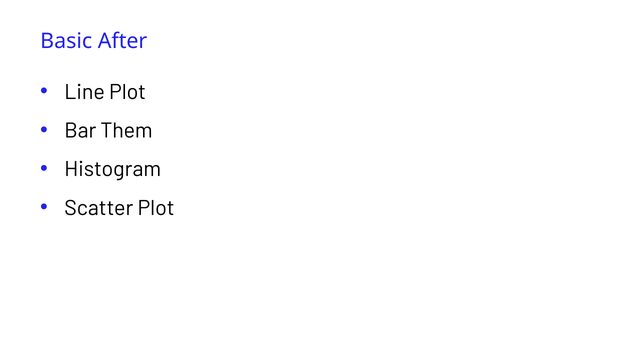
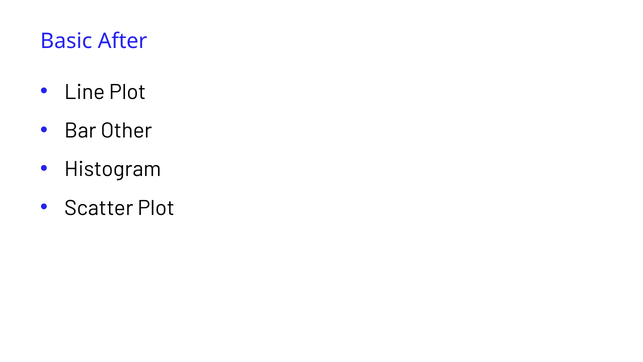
Them: Them -> Other (126, 131)
